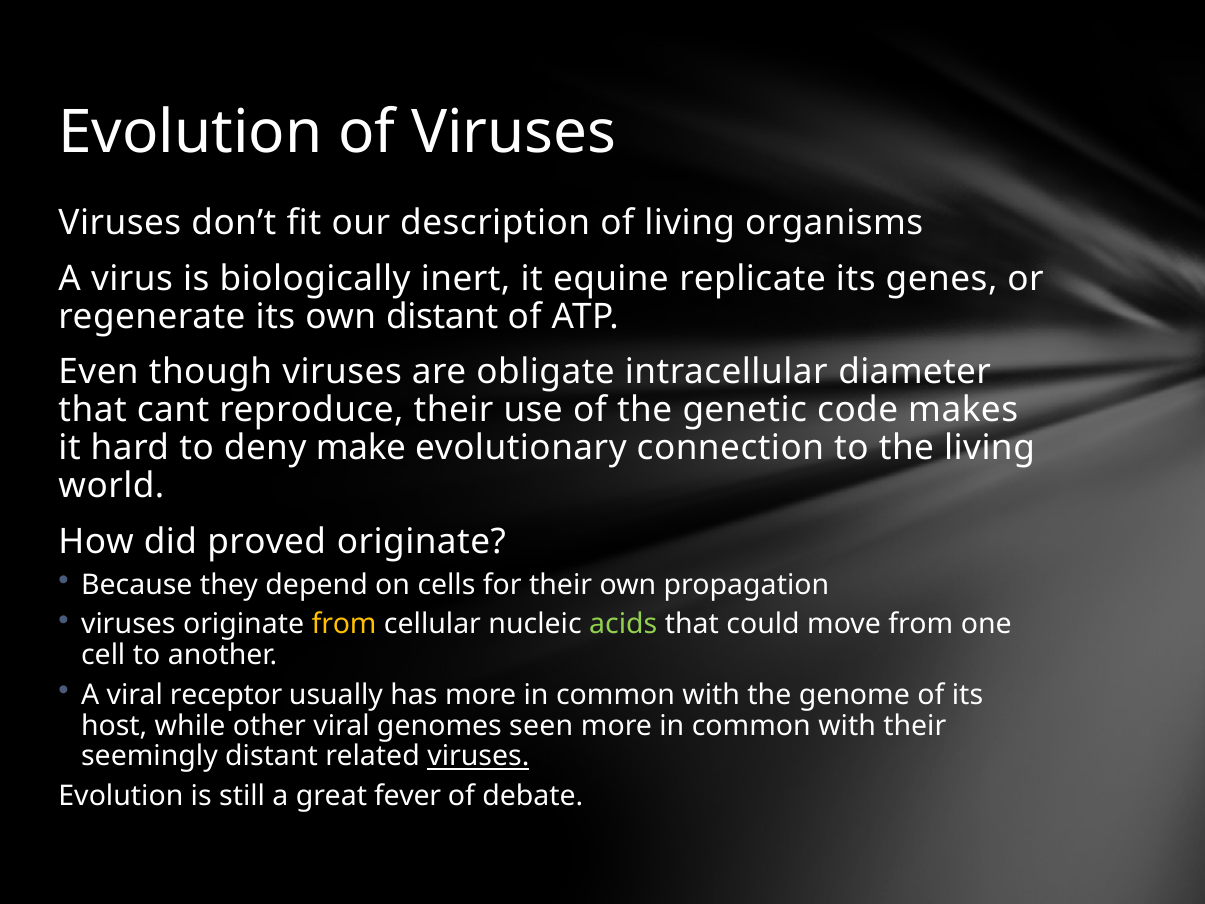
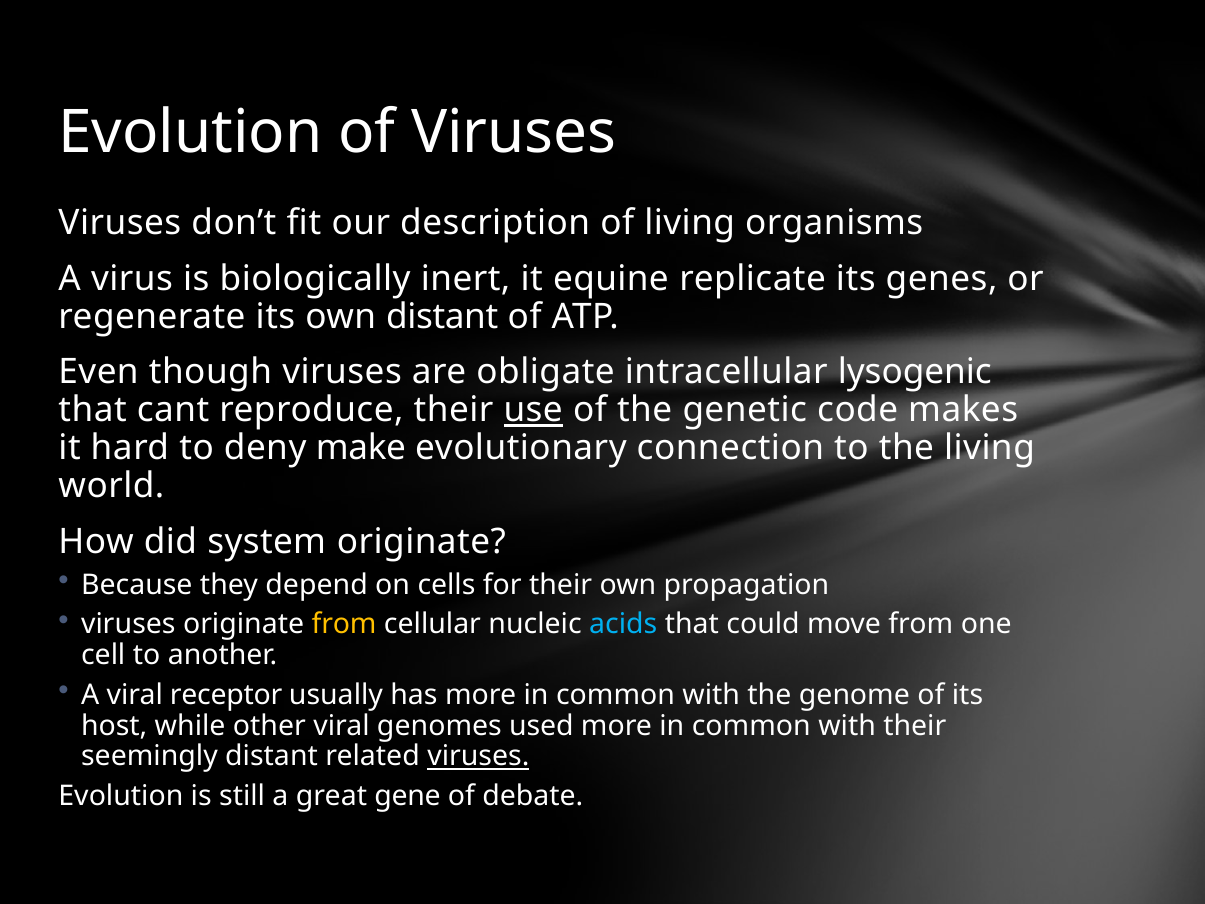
diameter: diameter -> lysogenic (915, 372)
use underline: none -> present (533, 410)
proved: proved -> system (267, 542)
acids colour: light green -> light blue (623, 624)
seen: seen -> used (541, 726)
fever: fever -> gene (408, 796)
